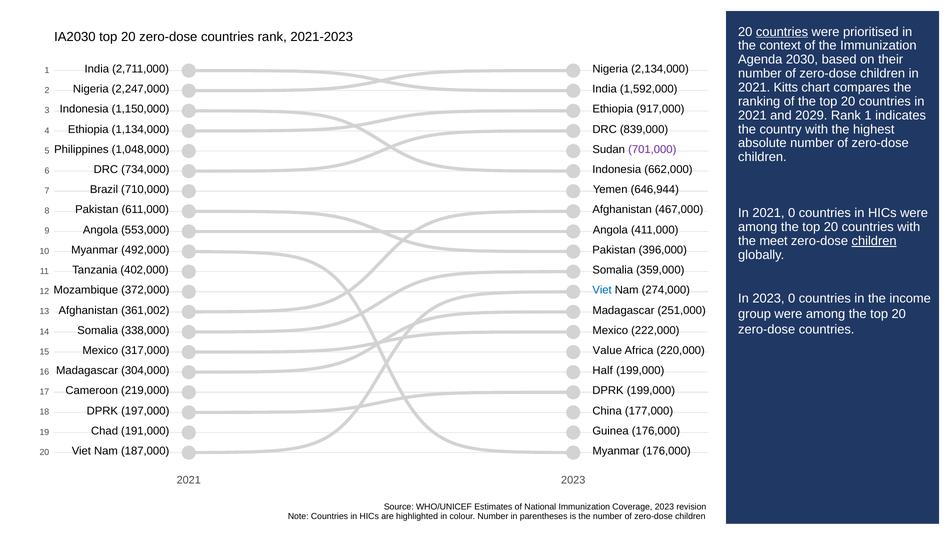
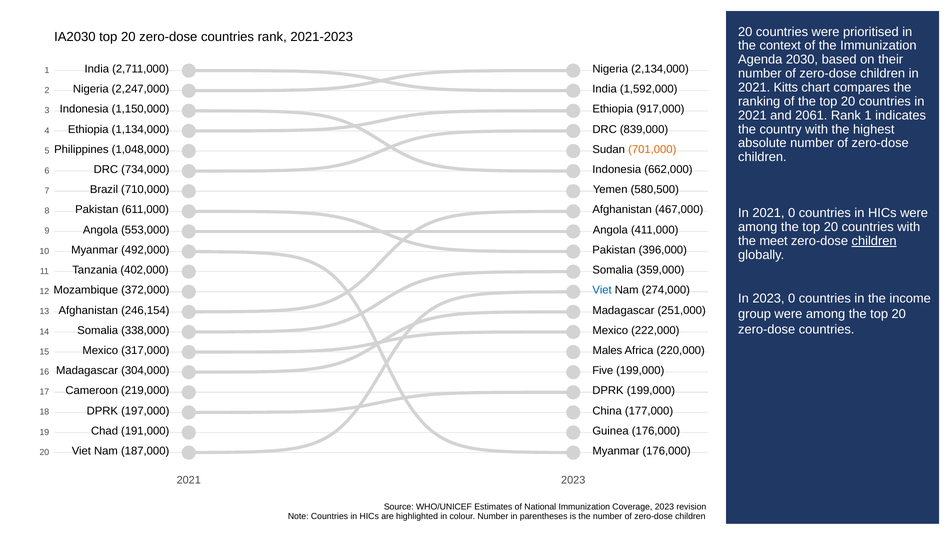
countries underline: present -> none (782, 32)
2029: 2029 -> 2061 (811, 115)
701,000 colour: purple -> orange (652, 149)
646,944: 646,944 -> 580,500 (655, 190)
361,002: 361,002 -> 246,154 (145, 310)
Value: Value -> Males (607, 350)
Half: Half -> Five (603, 371)
